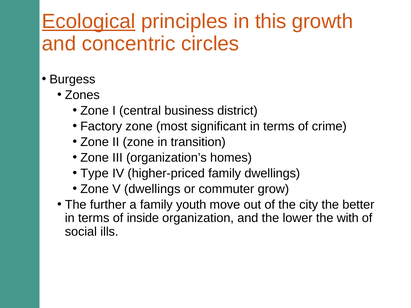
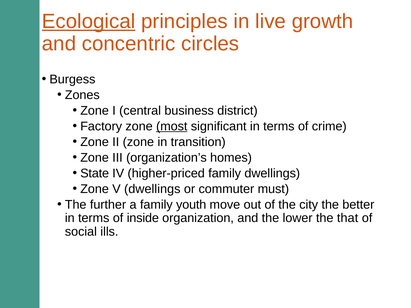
this: this -> live (271, 21)
most underline: none -> present (172, 126)
Type: Type -> State (95, 173)
grow: grow -> must (273, 189)
with: with -> that (348, 218)
